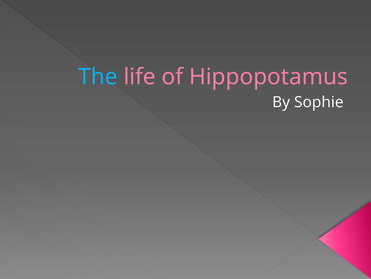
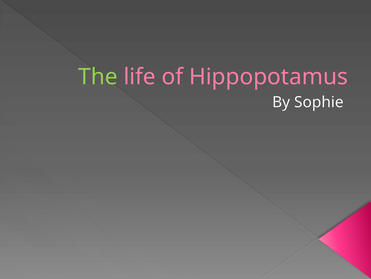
The colour: light blue -> light green (98, 77)
